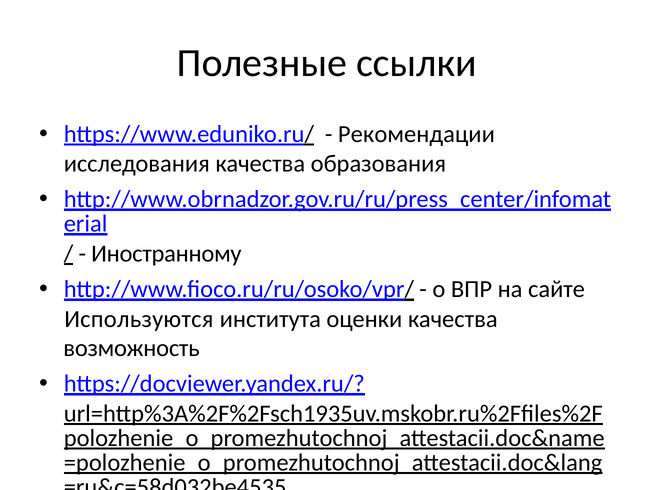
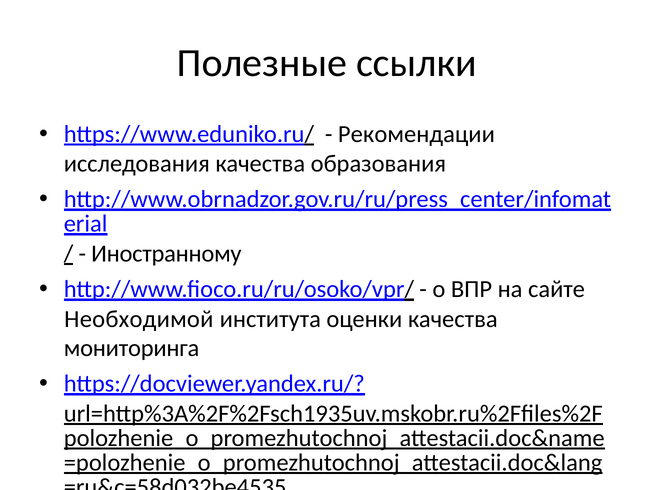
Используются: Используются -> Необходимой (139, 319)
возможность: возможность -> мониторинга (132, 349)
